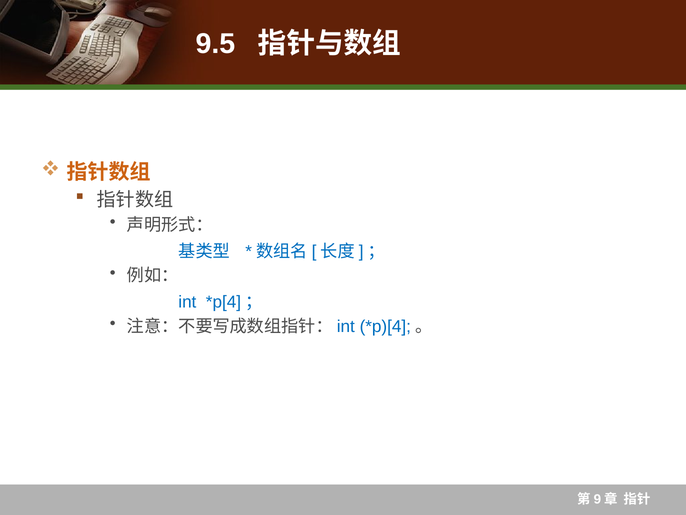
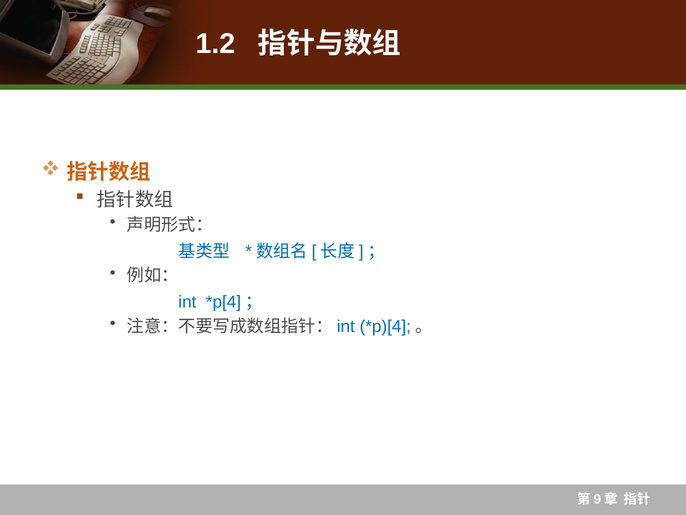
9.5: 9.5 -> 1.2 (215, 44)
